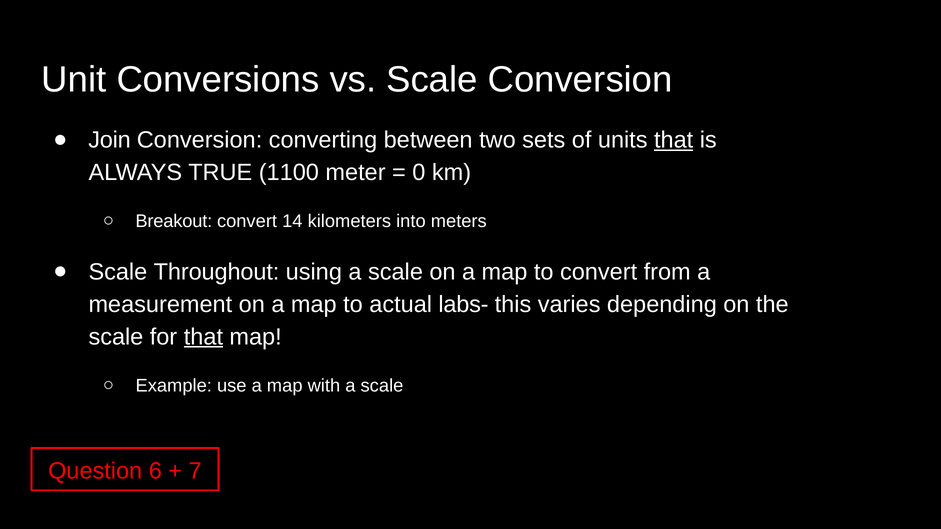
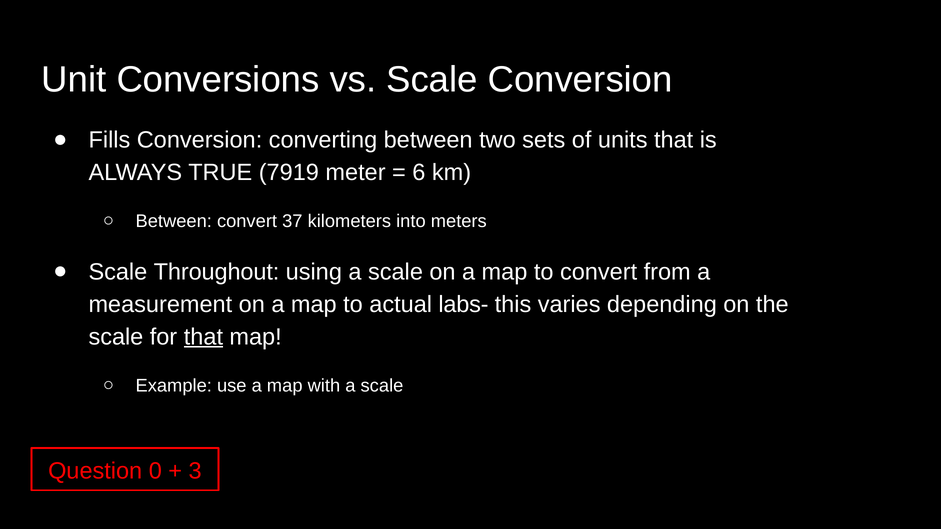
Join: Join -> Fills (109, 140)
that underline: present -> none (674, 140)
1100: 1100 -> 7919 (289, 173)
0: 0 -> 6 (419, 173)
Breakout: Breakout -> Between (174, 222)
14: 14 -> 37 (292, 222)
6: 6 -> 0 (155, 471)
7: 7 -> 3 (195, 471)
